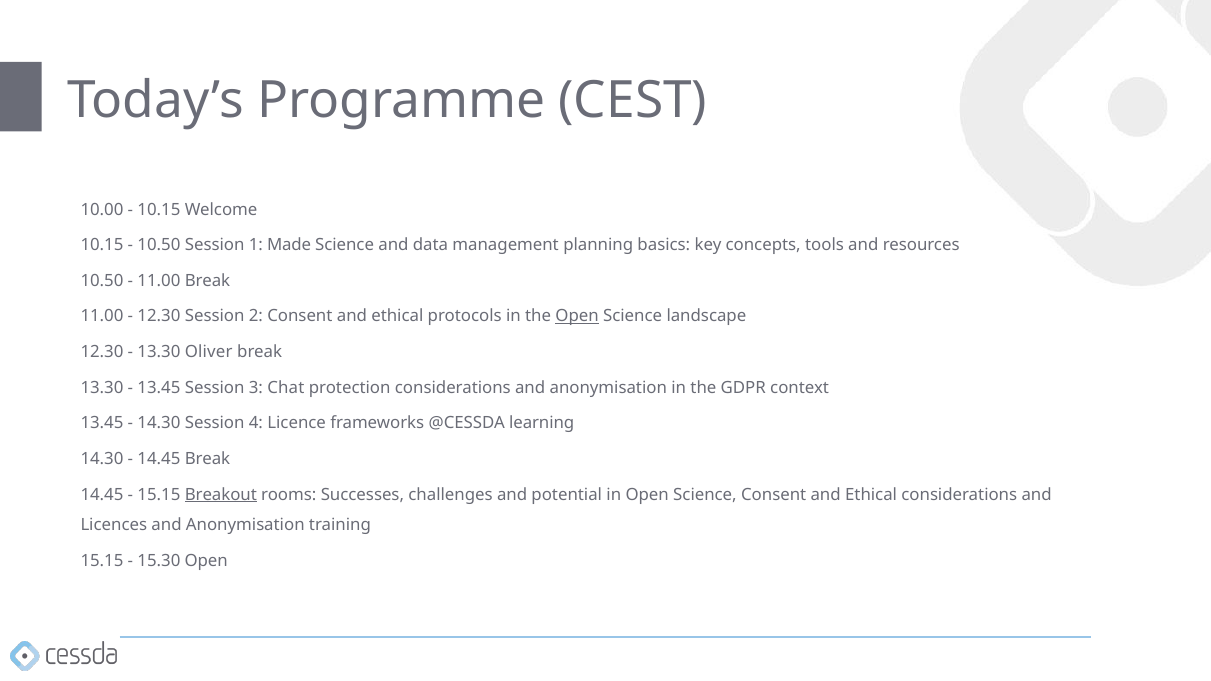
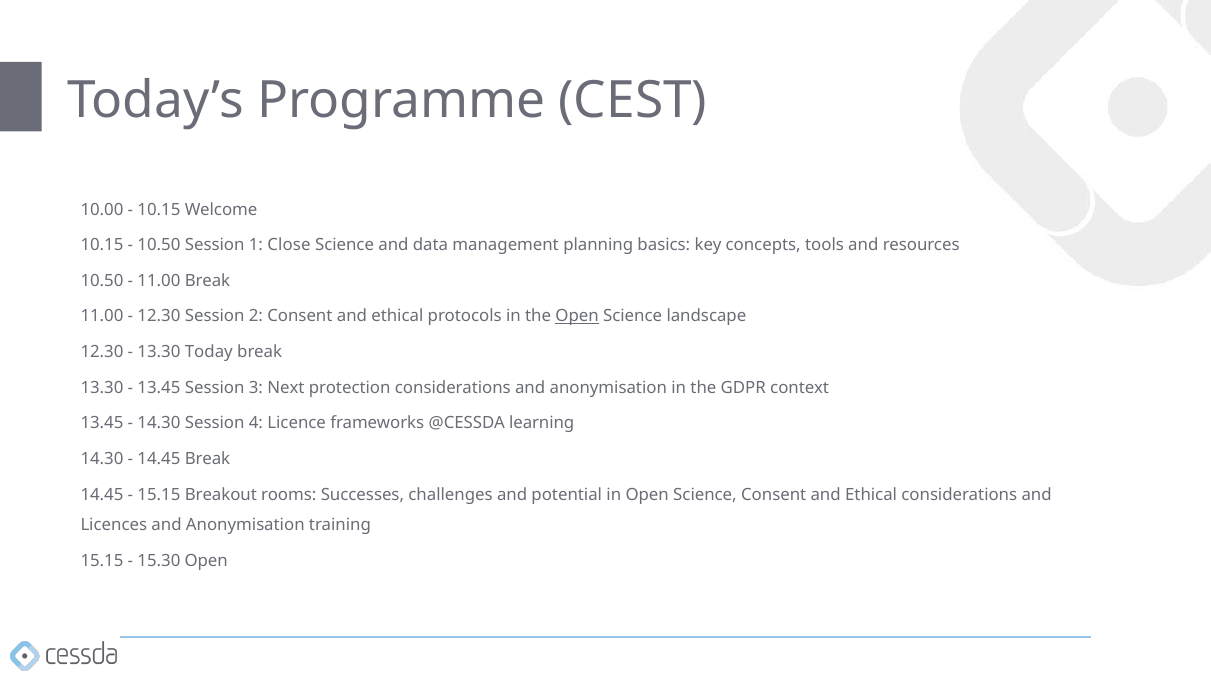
Made: Made -> Close (289, 245)
Oliver: Oliver -> Today (209, 352)
Chat: Chat -> Next (286, 388)
Breakout underline: present -> none (221, 495)
